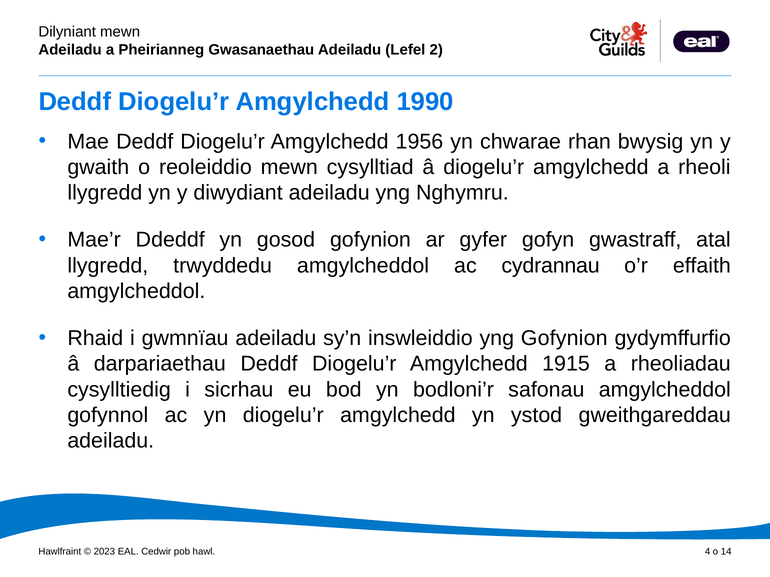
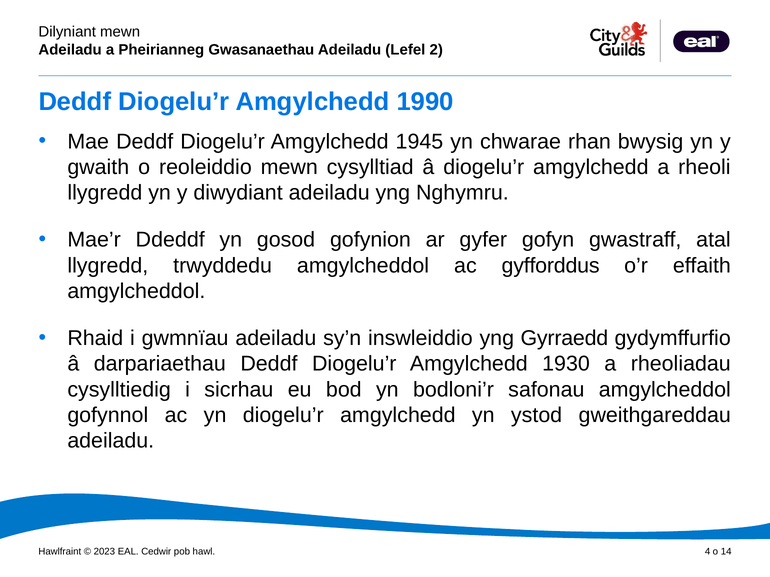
1956: 1956 -> 1945 (419, 142)
cydrannau: cydrannau -> gyfforddus (551, 266)
yng Gofynion: Gofynion -> Gyrraedd (564, 339)
1915: 1915 -> 1930 (566, 364)
